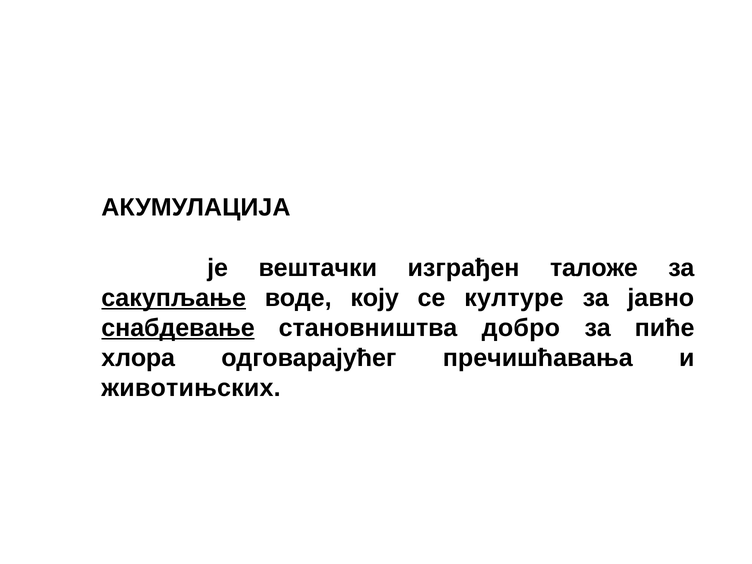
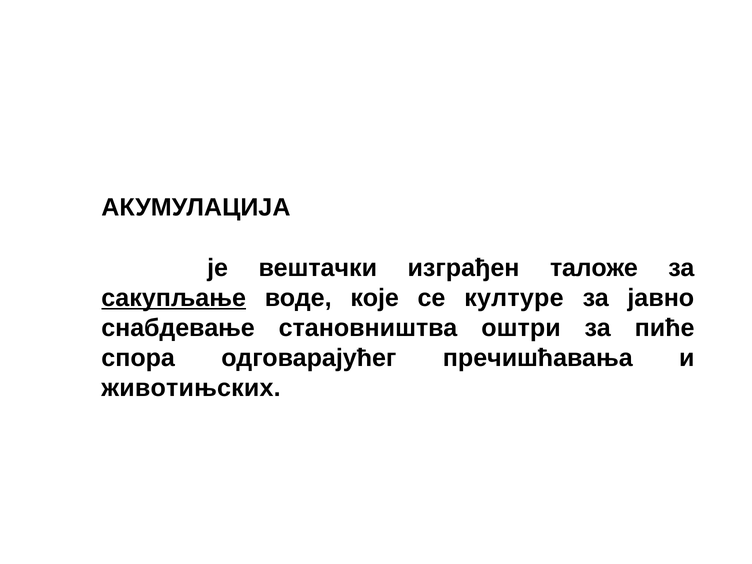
коју: коју -> кoјe (375, 298)
снабдевање underline: present -> none (178, 328)
добро: добро -> оштри (521, 328)
хлора: хлора -> спора (138, 358)
